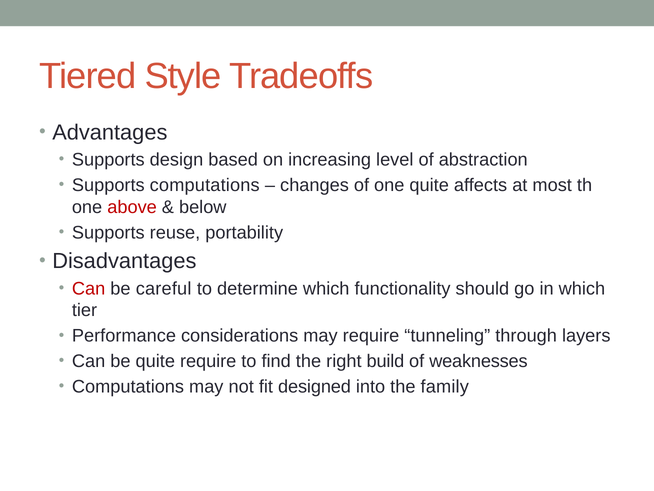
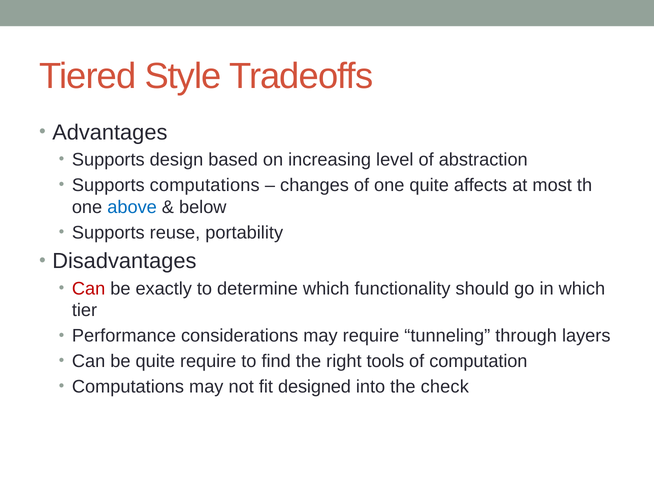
above colour: red -> blue (132, 207)
careful: careful -> exactly (164, 288)
build: build -> tools (385, 361)
weaknesses: weaknesses -> computation (478, 361)
family: family -> check (445, 386)
